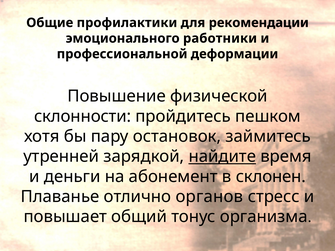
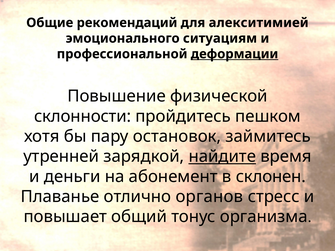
профилактики: профилактики -> рекомендаций (127, 23)
рекомендации: рекомендации -> алекситимией (259, 23)
работники: работники -> ситуациям (220, 38)
деформации underline: none -> present (235, 54)
